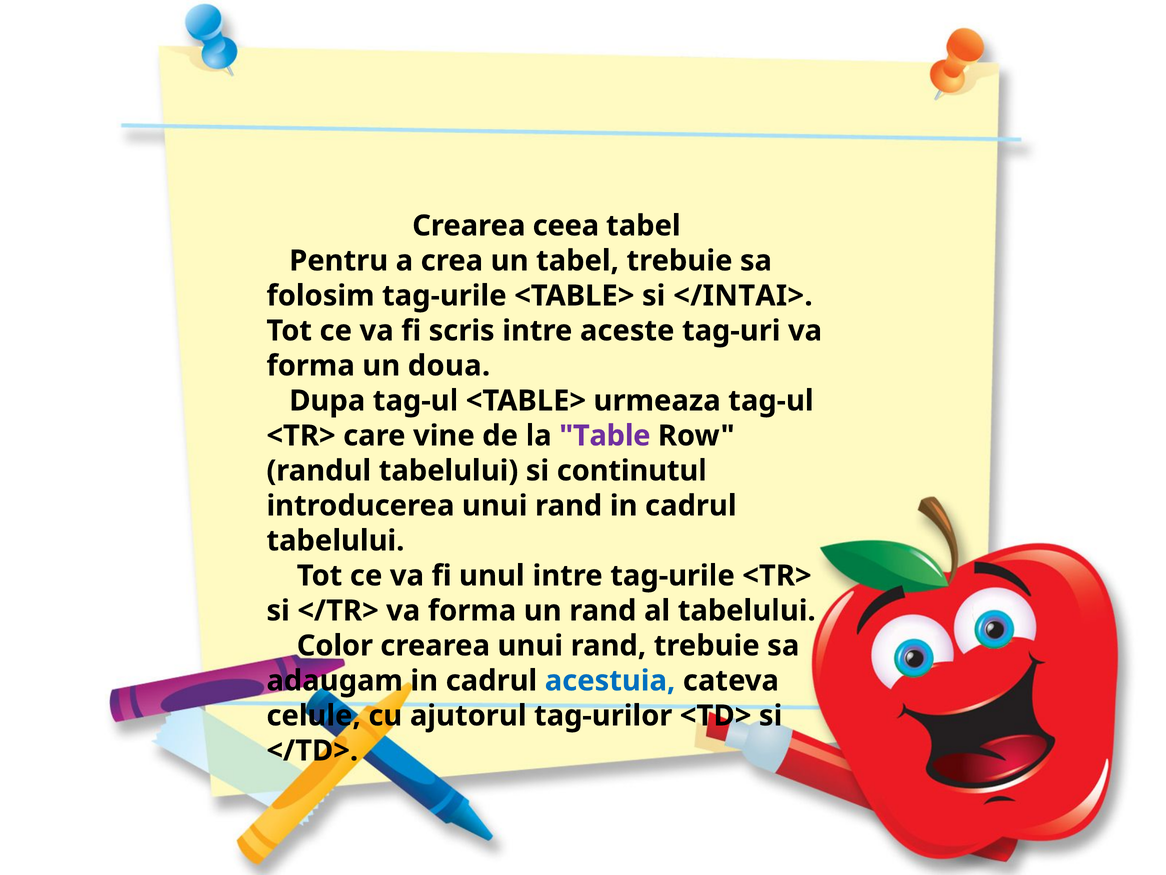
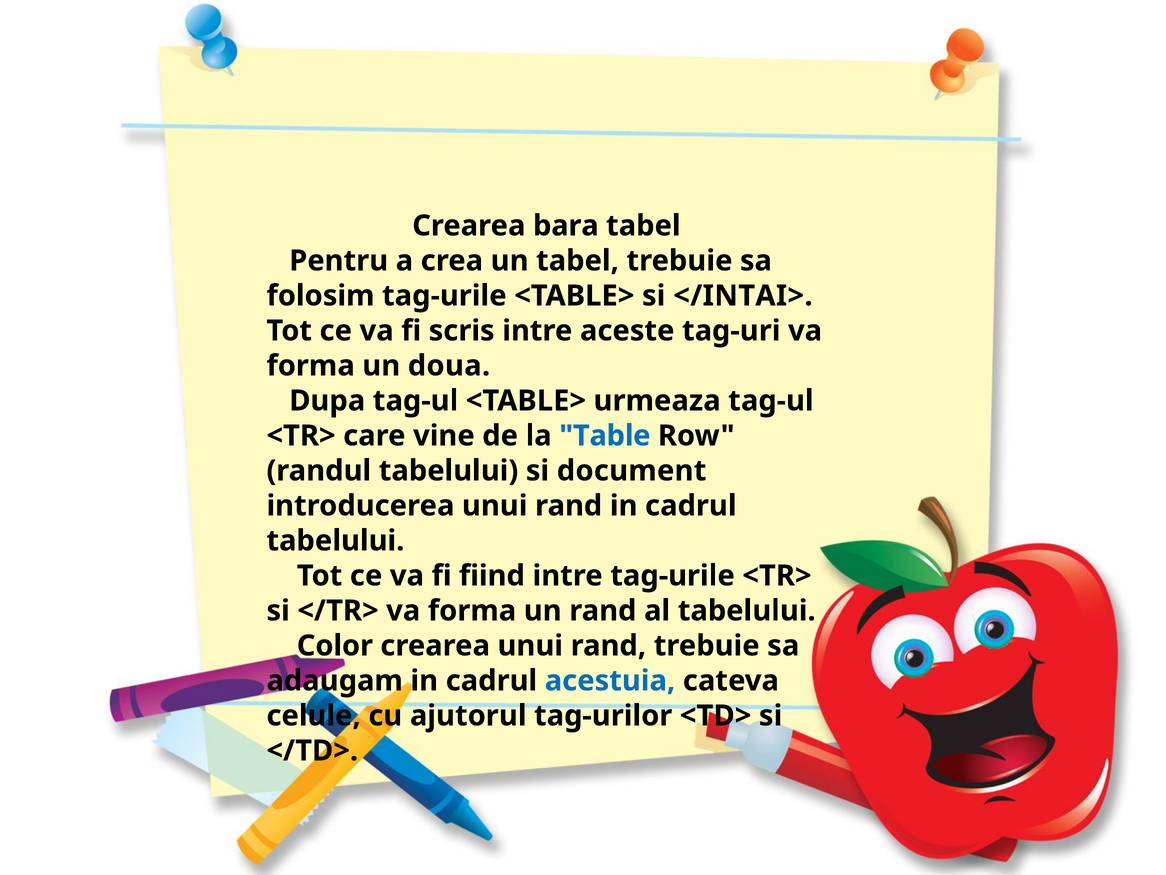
ceea: ceea -> bara (566, 226)
Table colour: purple -> blue (605, 436)
continutul: continutul -> document (632, 471)
unul: unul -> fiind (492, 575)
